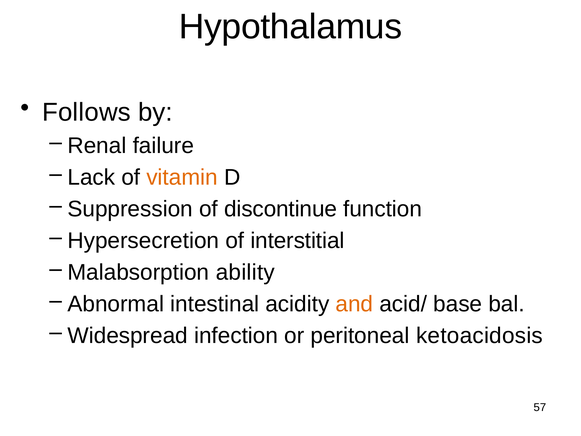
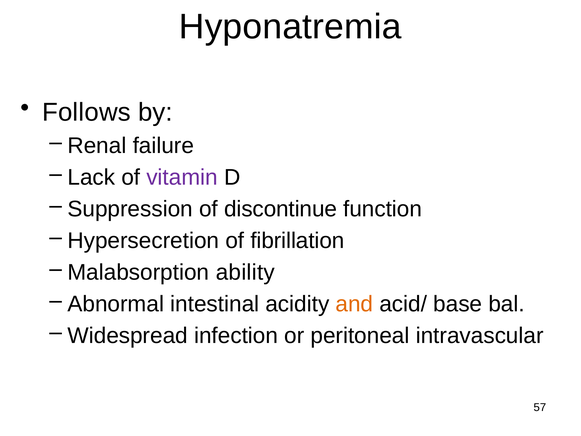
Hypothalamus: Hypothalamus -> Hyponatremia (290, 27)
vitamin colour: orange -> purple (182, 177)
interstitial: interstitial -> fibrillation (297, 241)
ketoacidosis: ketoacidosis -> intravascular (480, 336)
